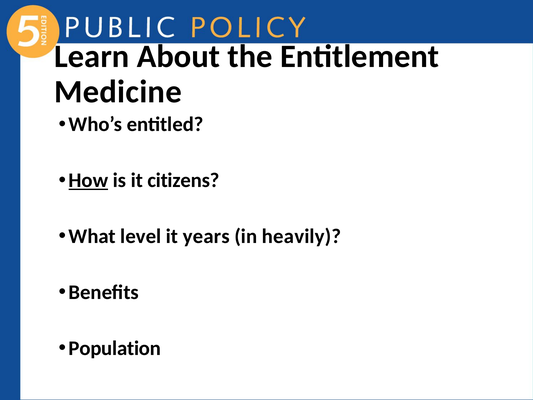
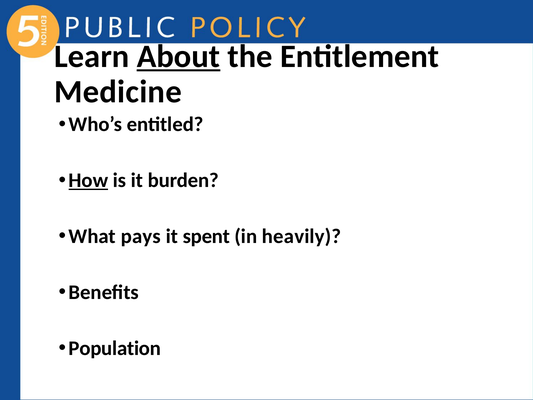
About underline: none -> present (178, 56)
citizens: citizens -> burden (183, 180)
level: level -> pays (141, 236)
years: years -> spent (206, 236)
